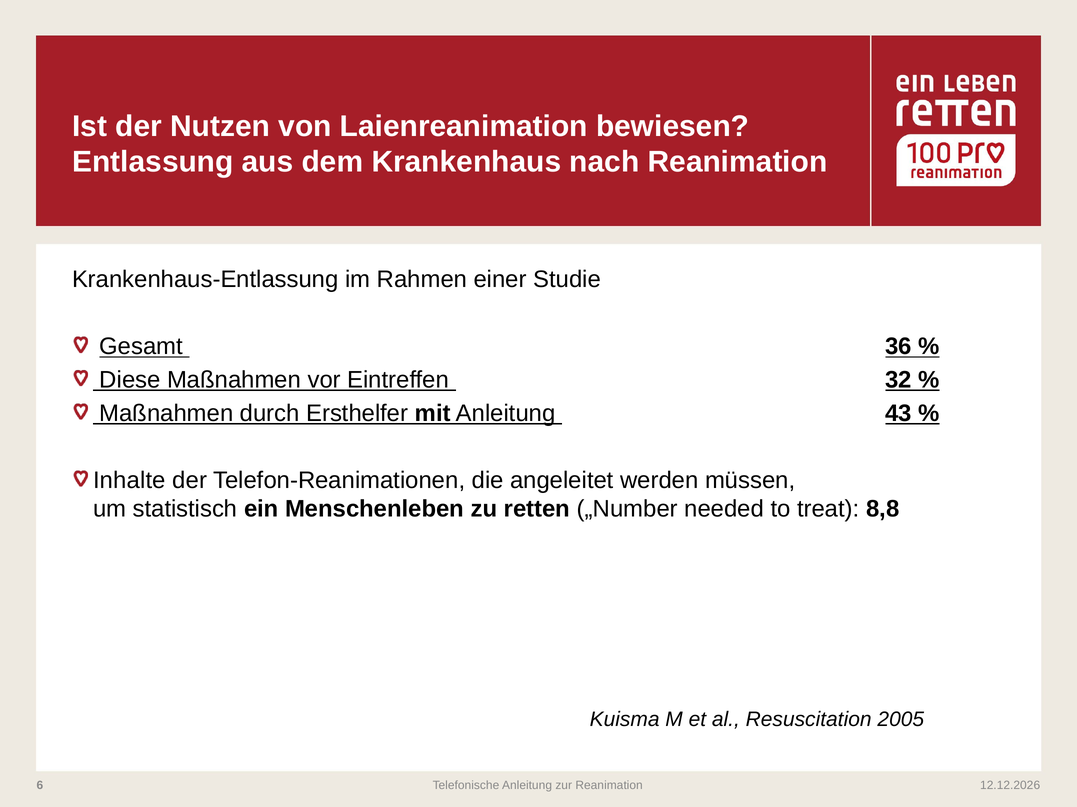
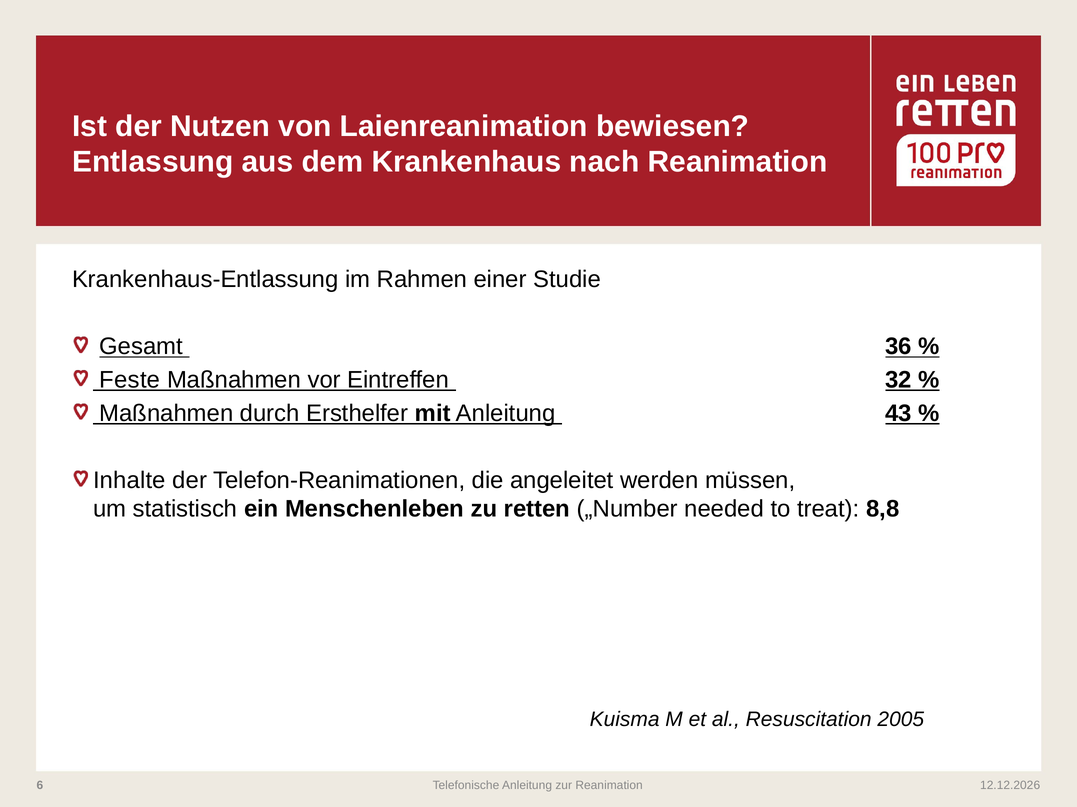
Diese: Diese -> Feste (130, 380)
